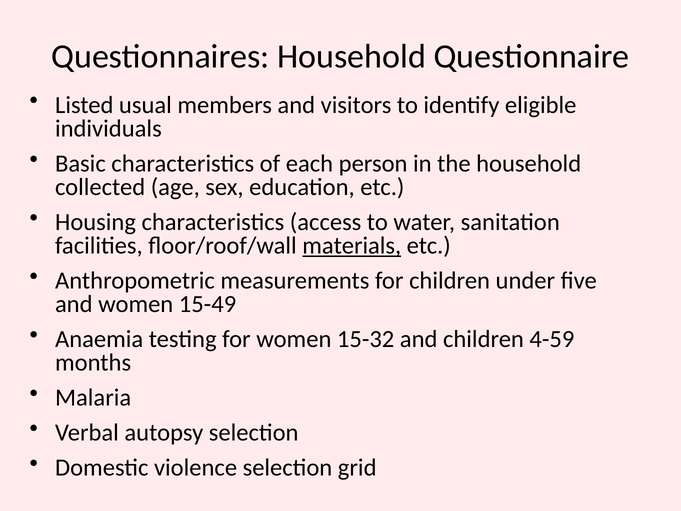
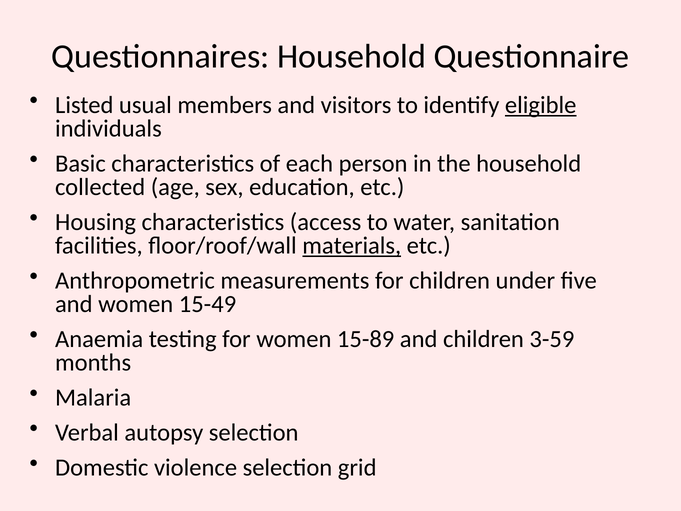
eligible underline: none -> present (541, 105)
15-32: 15-32 -> 15-89 (366, 339)
4-59: 4-59 -> 3-59 (552, 339)
